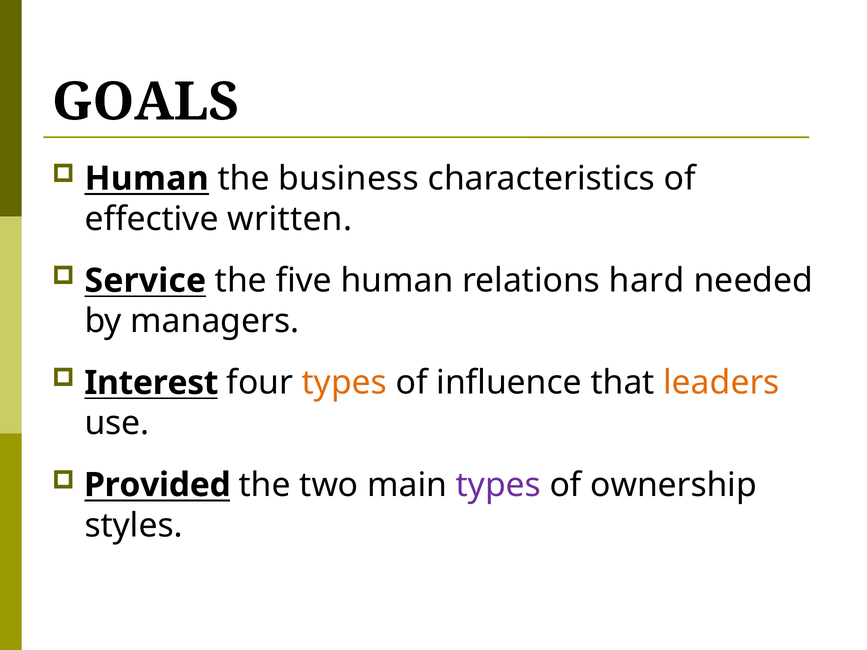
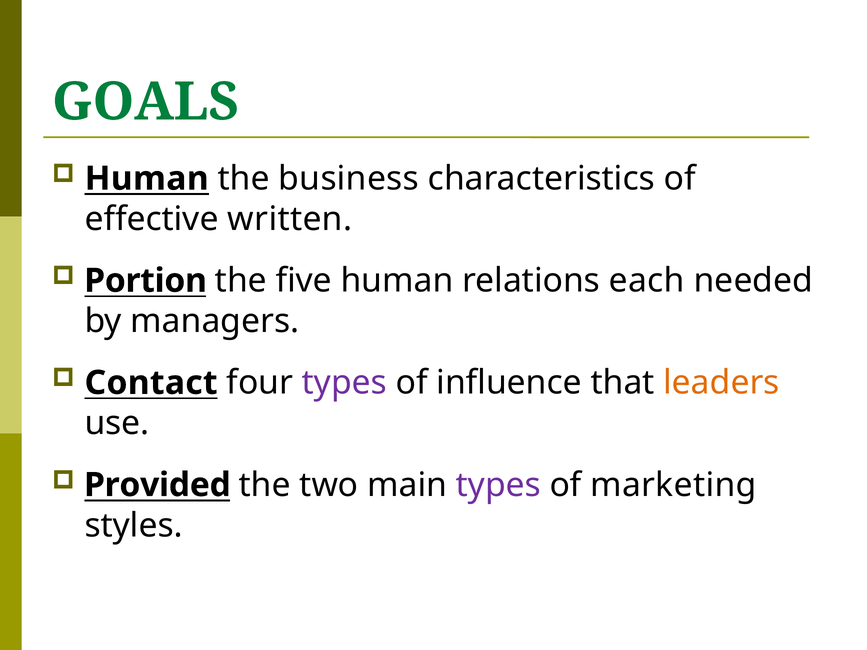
GOALS colour: black -> green (145, 102)
Service: Service -> Portion (146, 281)
hard: hard -> each (647, 281)
Interest: Interest -> Contact (151, 383)
types colour: orange -> purple (344, 383)
ownership: ownership -> marketing (673, 485)
